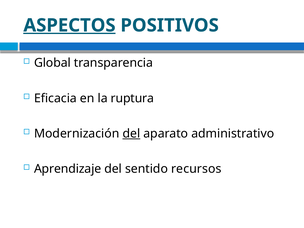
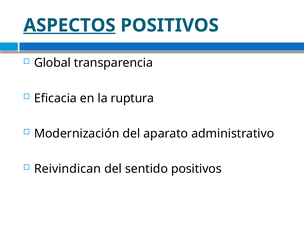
del underline: present -> none (131, 134)
Aprendizaje: Aprendizaje -> Reivindican (67, 169)
sentido recursos: recursos -> positivos (196, 169)
